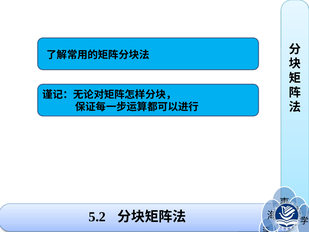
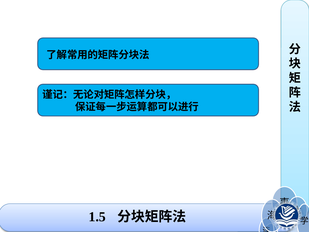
5.2: 5.2 -> 1.5 (97, 217)
